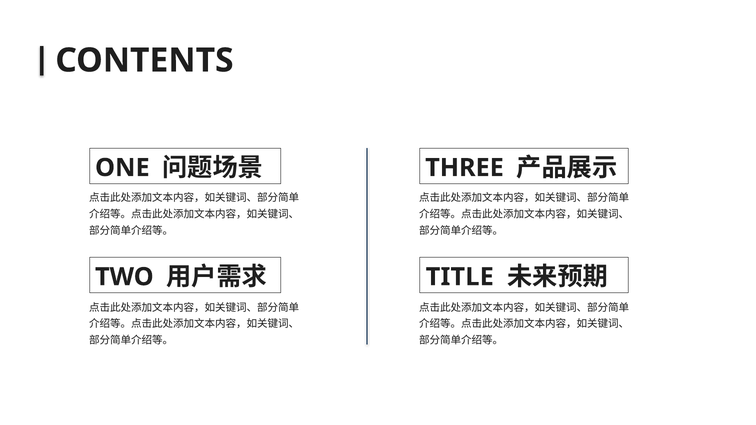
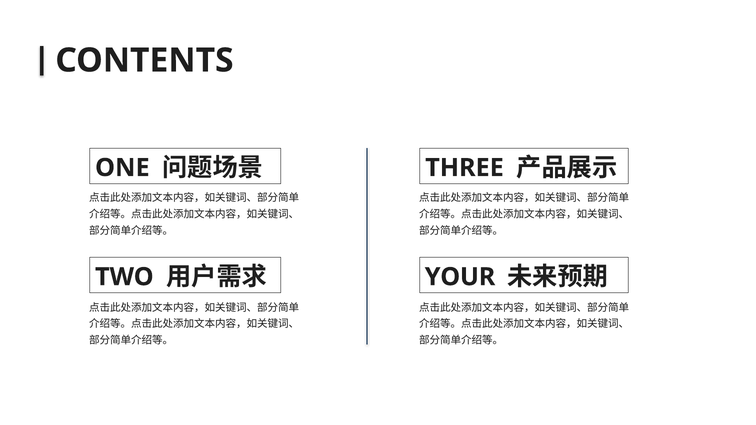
TITLE: TITLE -> YOUR (460, 277)
